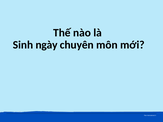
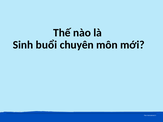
ngày: ngày -> buổi (46, 45)
